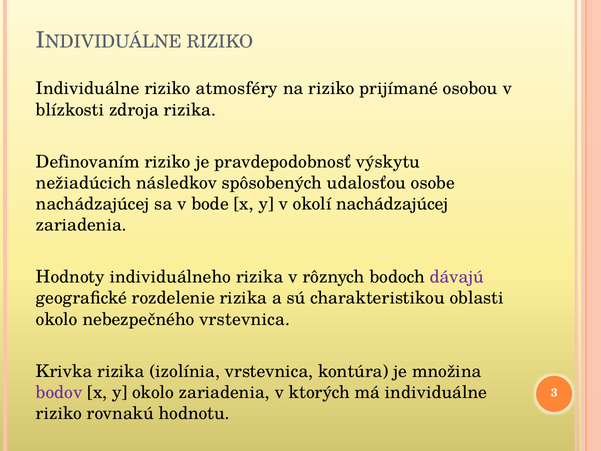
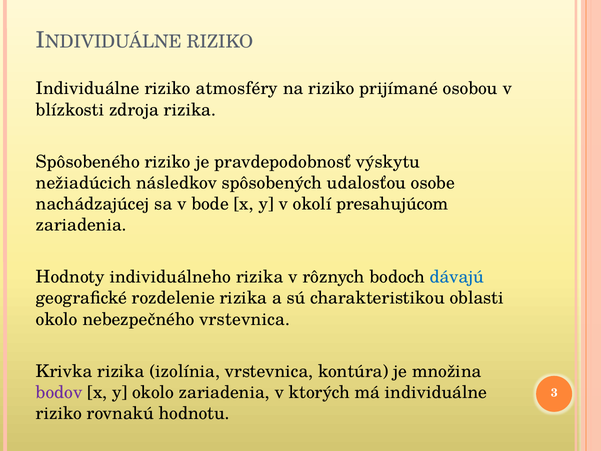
Definovaním: Definovaním -> Spôsobeného (88, 162)
okolí nachádzajúcej: nachádzajúcej -> presahujúcom (392, 204)
dávajú colour: purple -> blue (457, 277)
